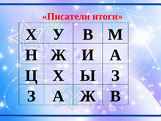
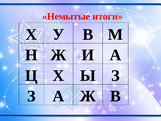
Писатели: Писатели -> Немытые (66, 16)
